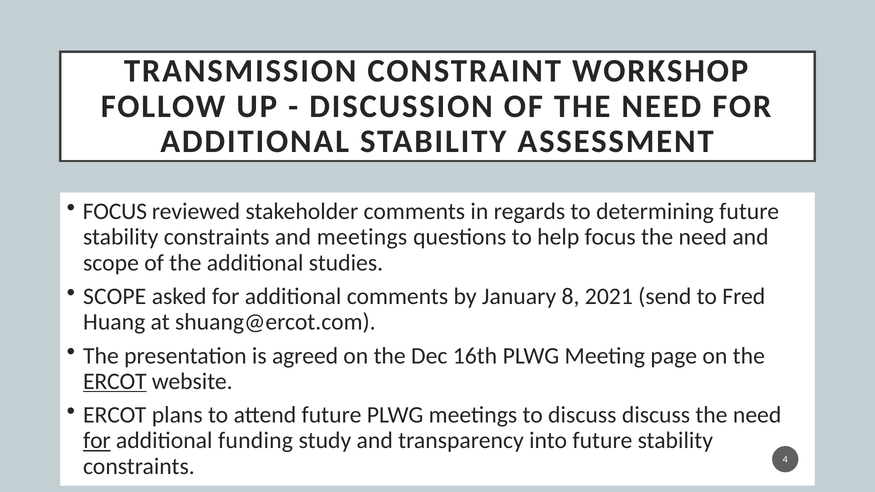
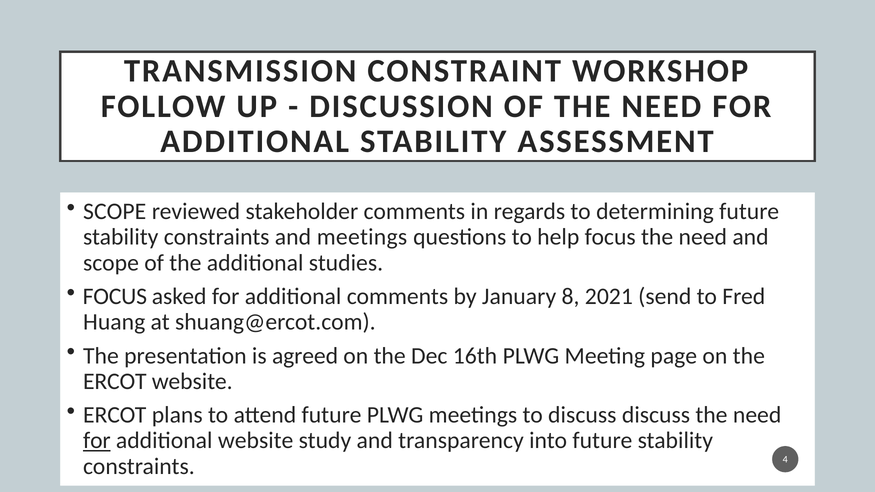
FOCUS: FOCUS -> SCOPE (115, 212)
SCOPE: SCOPE -> FOCUS (115, 297)
ERCOT underline: present -> none (115, 381)
additional funding: funding -> website (256, 441)
